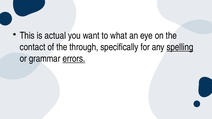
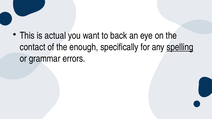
what: what -> back (119, 36)
through: through -> enough (84, 47)
errors underline: present -> none (74, 59)
